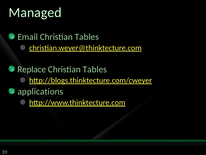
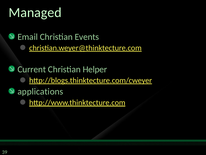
Email Christian Tables: Tables -> Events (87, 37)
Replace: Replace -> Current (32, 69)
Tables: Tables -> Helper (95, 69)
